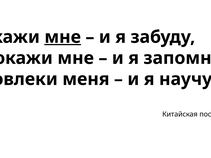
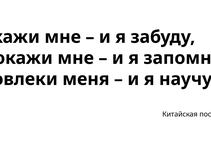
мне underline: present -> none (63, 37)
